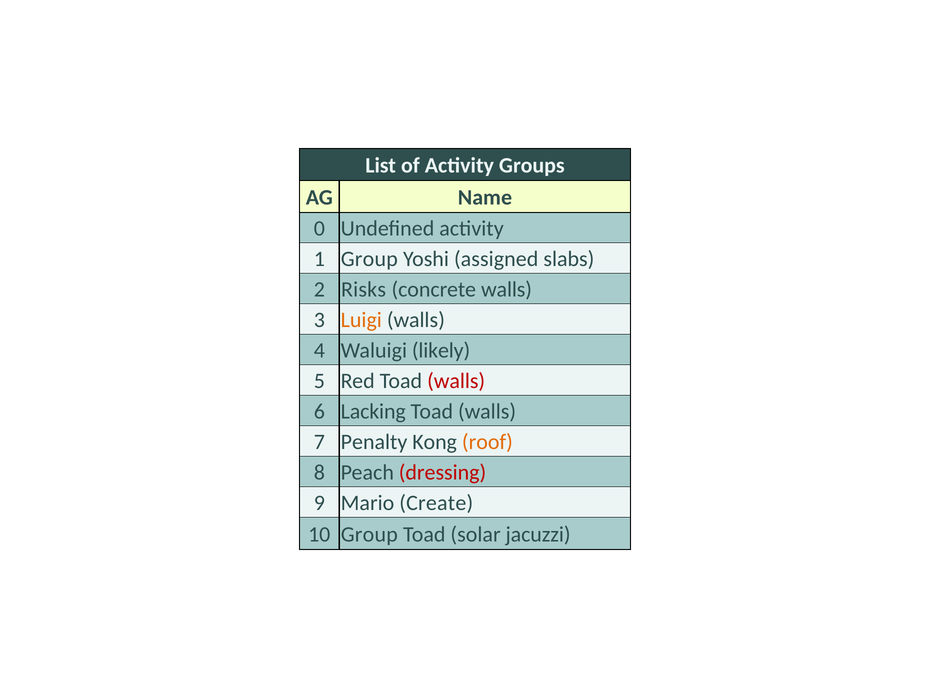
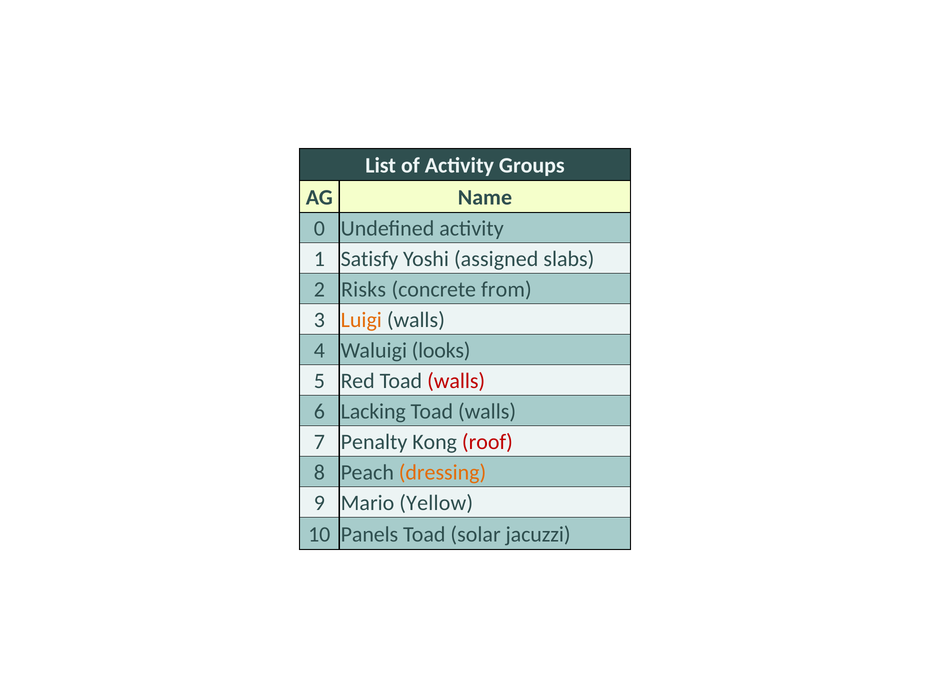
1 Group: Group -> Satisfy (369, 259)
concrete walls: walls -> from (506, 289)
likely: likely -> looks (441, 350)
roof colour: orange -> red (487, 442)
dressing colour: red -> orange (442, 472)
Create: Create -> Yellow (436, 503)
10 Group: Group -> Panels (369, 534)
